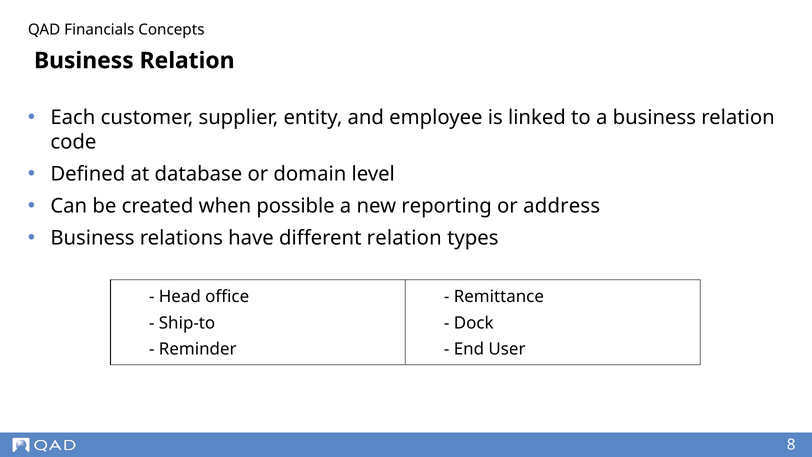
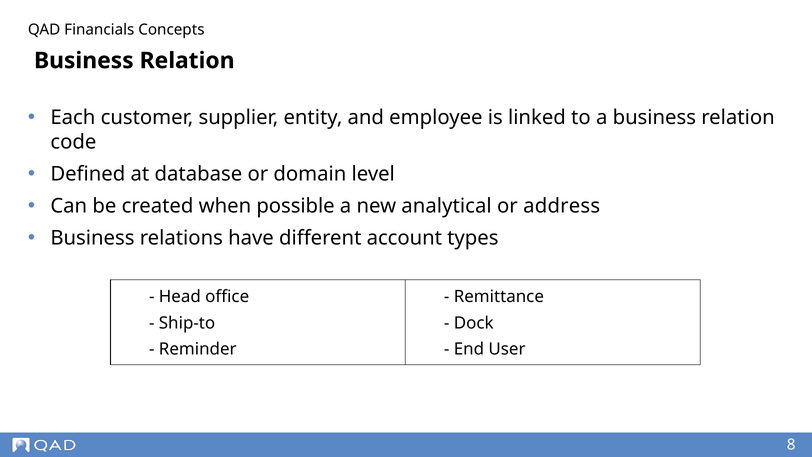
reporting: reporting -> analytical (447, 206)
different relation: relation -> account (404, 238)
